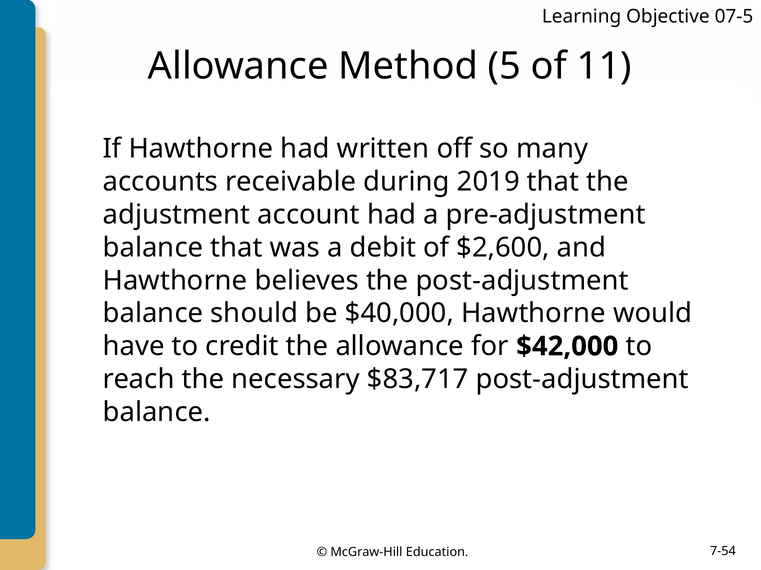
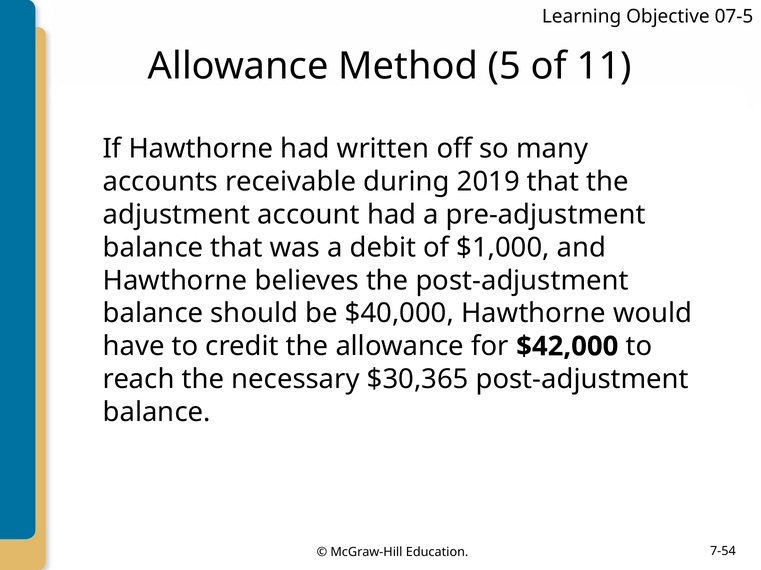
$2,600: $2,600 -> $1,000 (503, 248)
$83,717: $83,717 -> $30,365 (418, 380)
